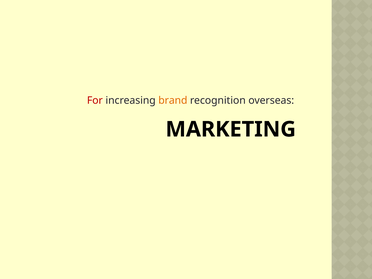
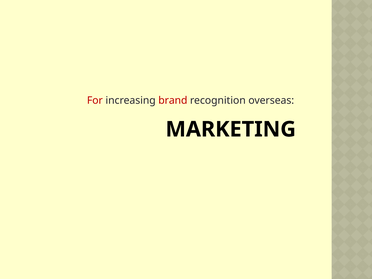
brand colour: orange -> red (173, 100)
